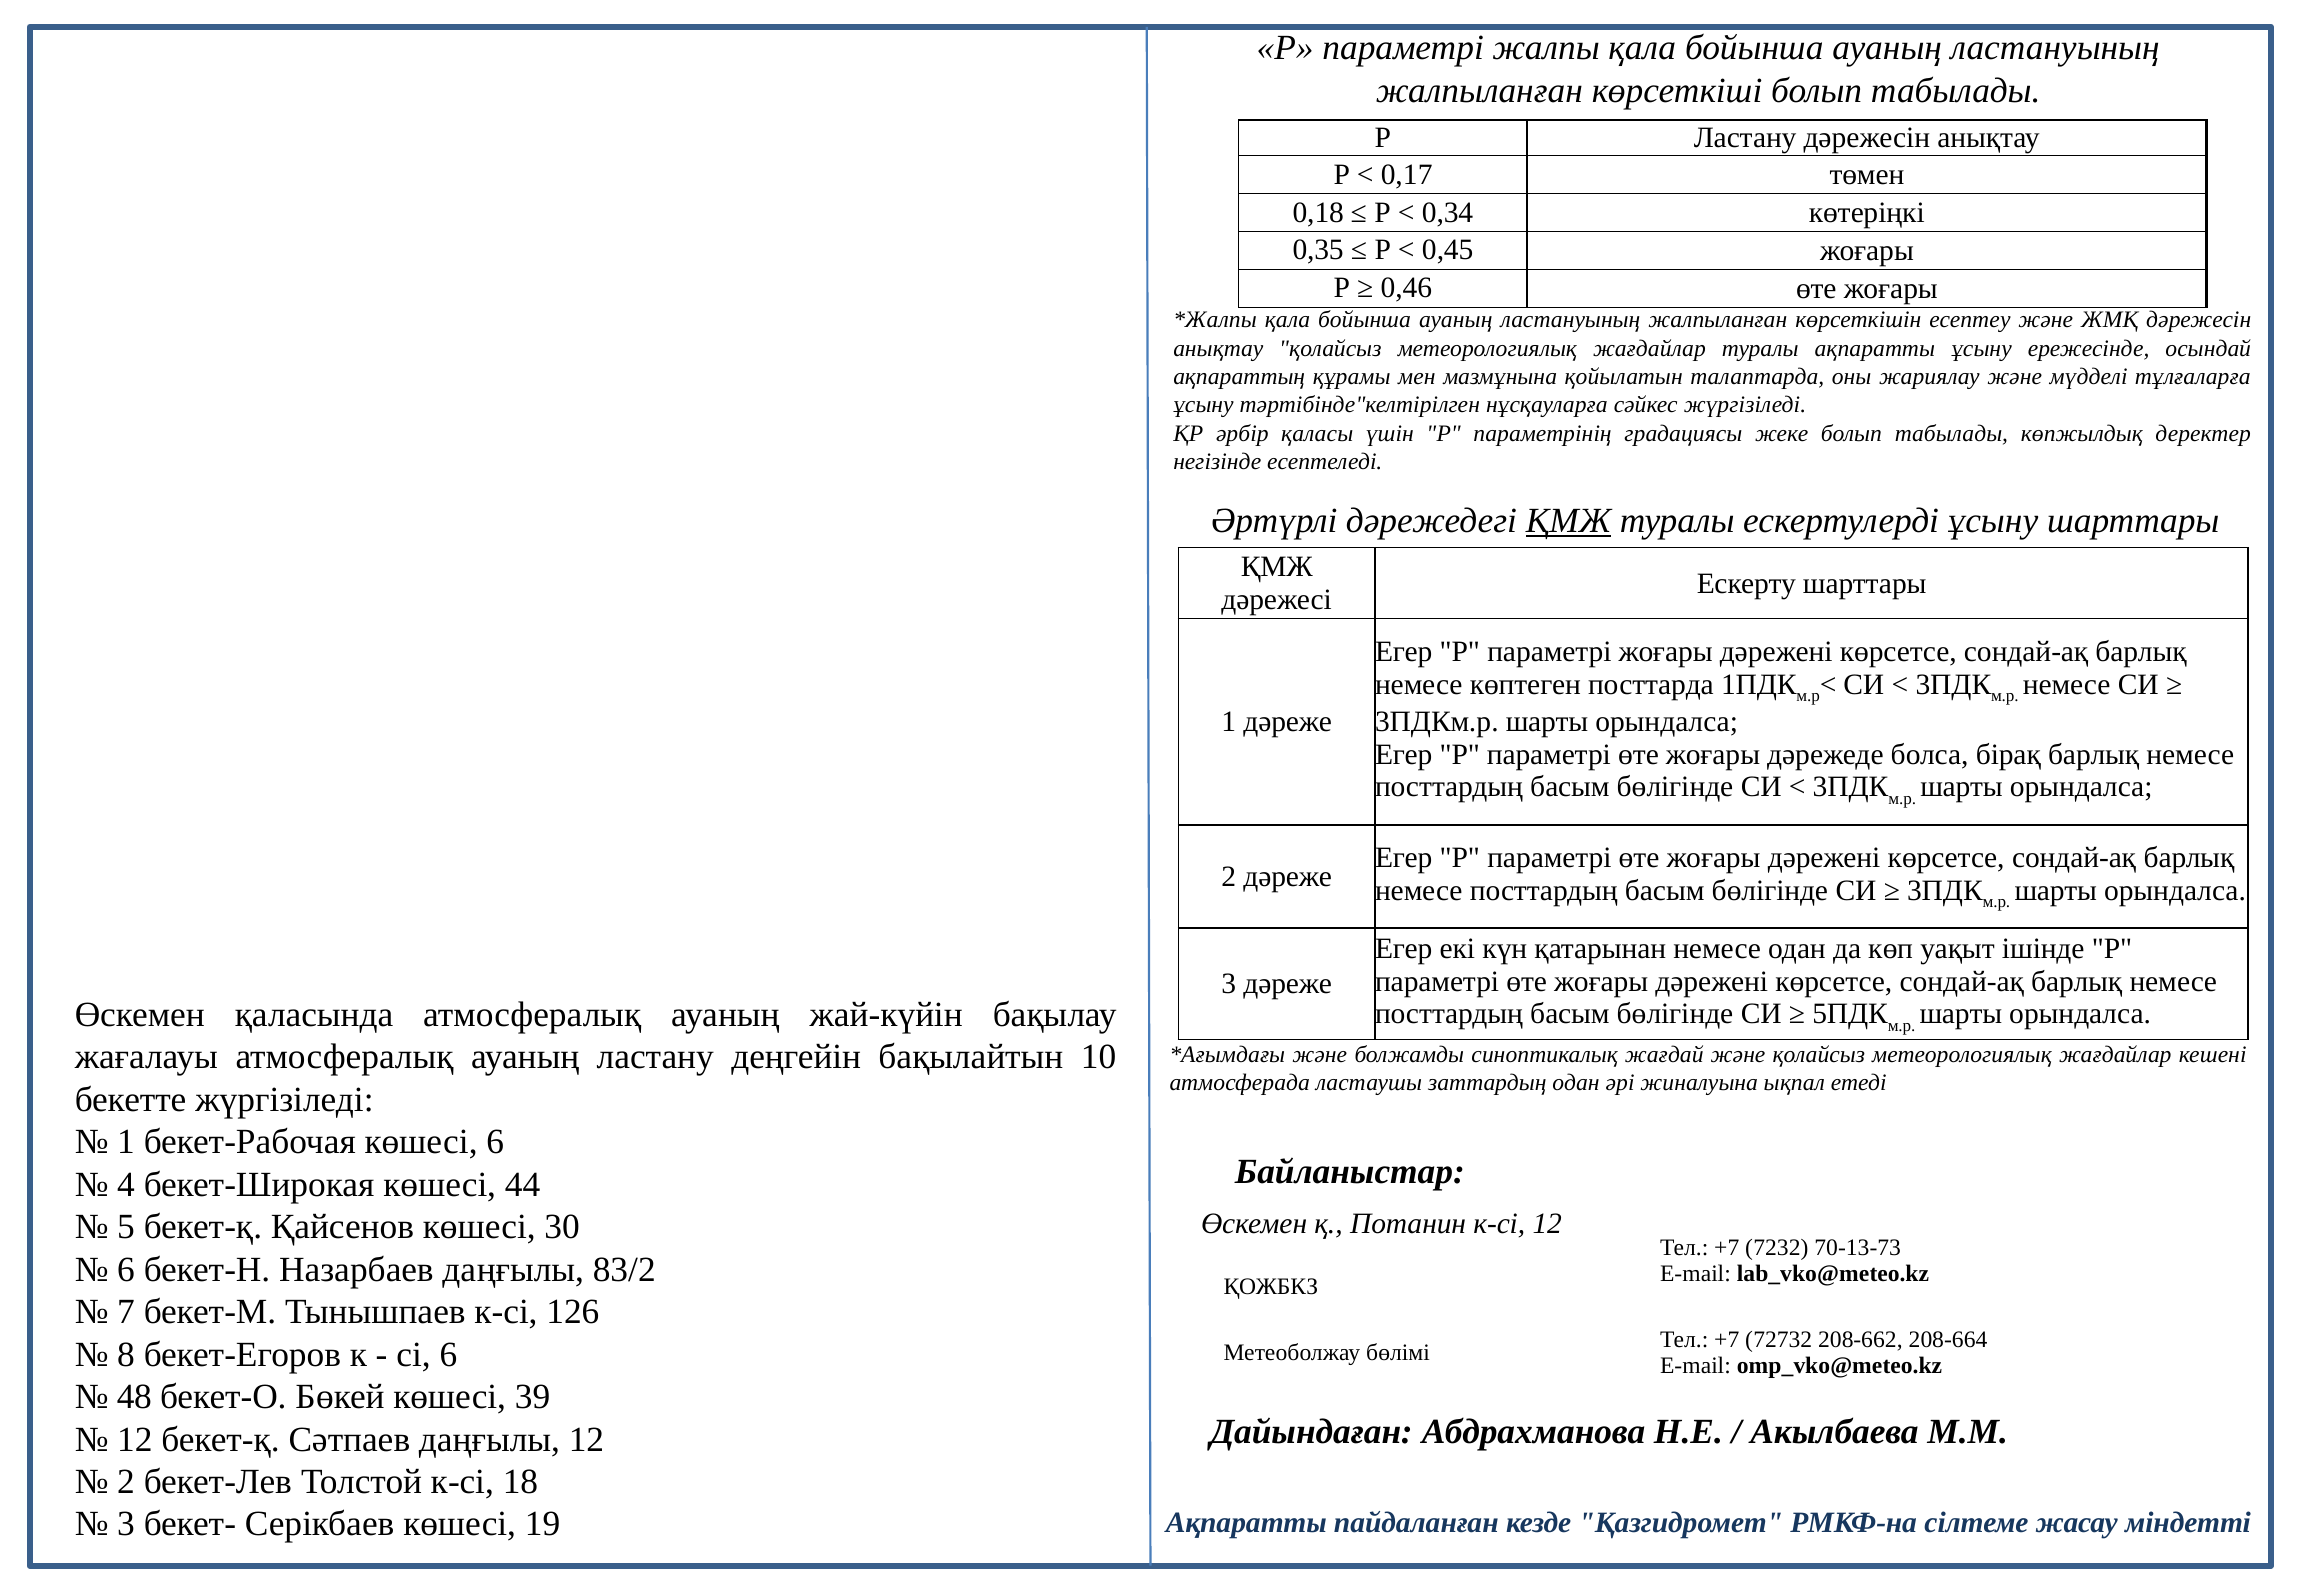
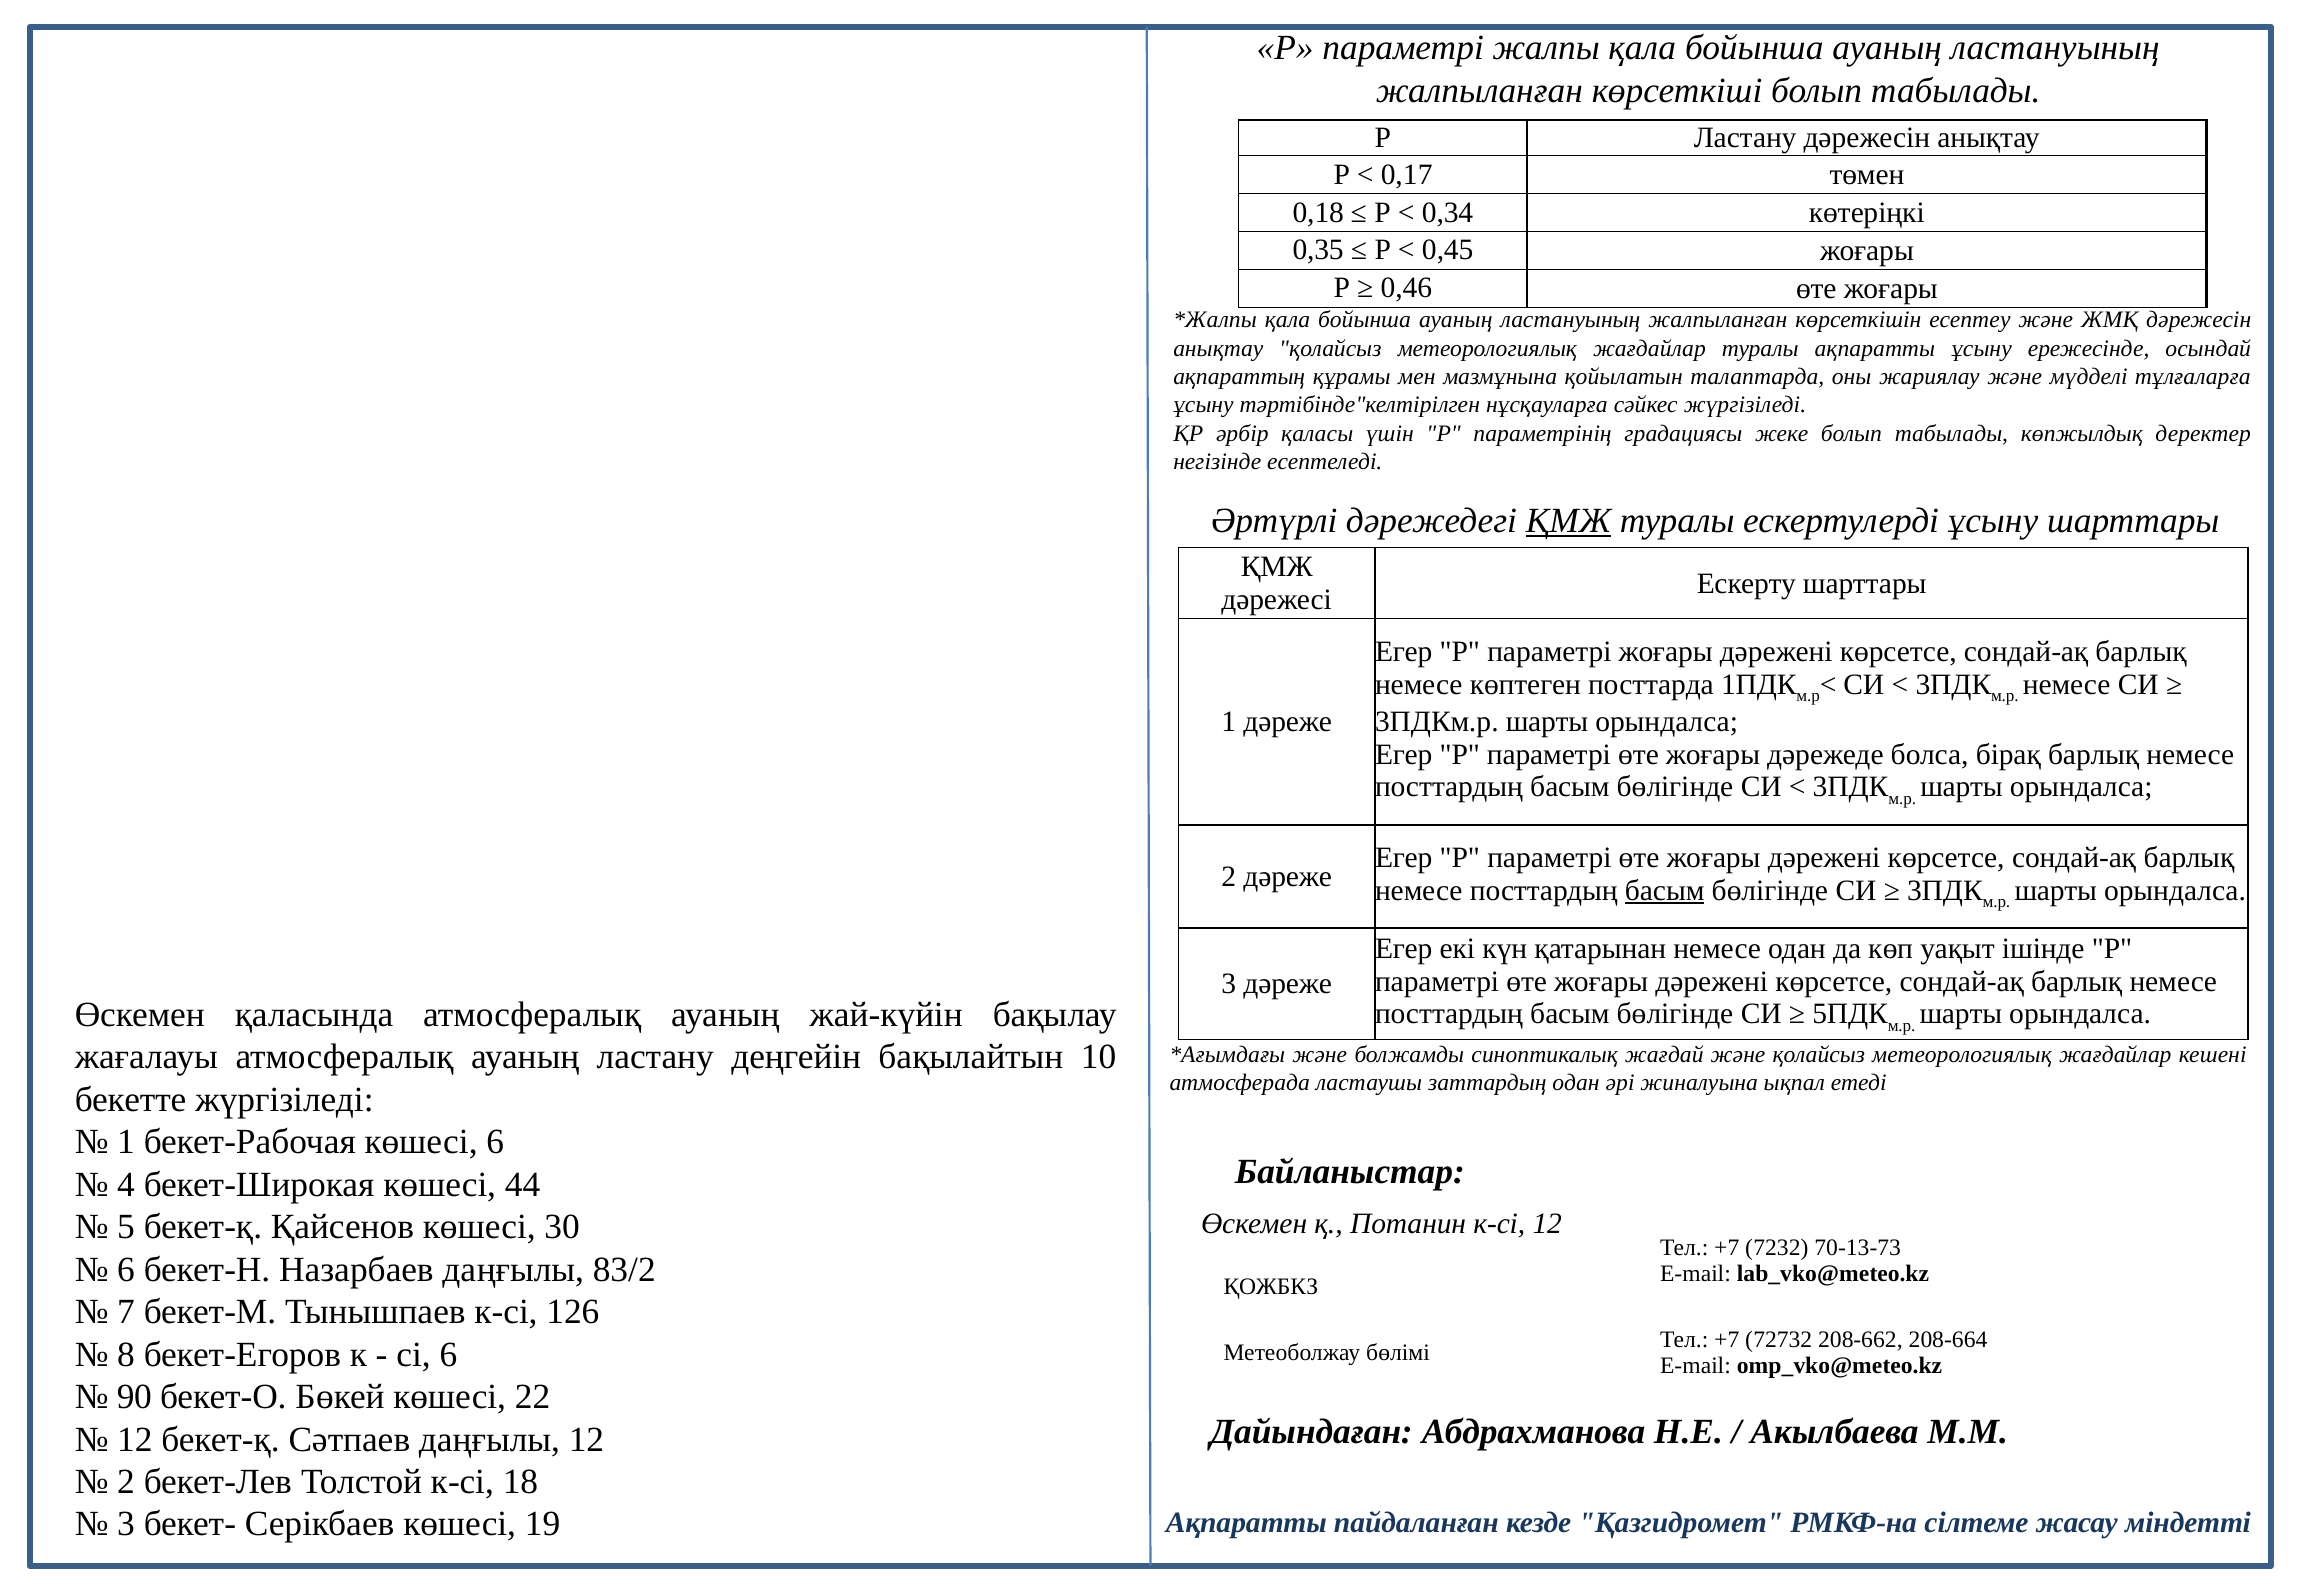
басым underline: none -> present (1665, 890)
48: 48 -> 90 (134, 1397)
39: 39 -> 22 (533, 1397)
